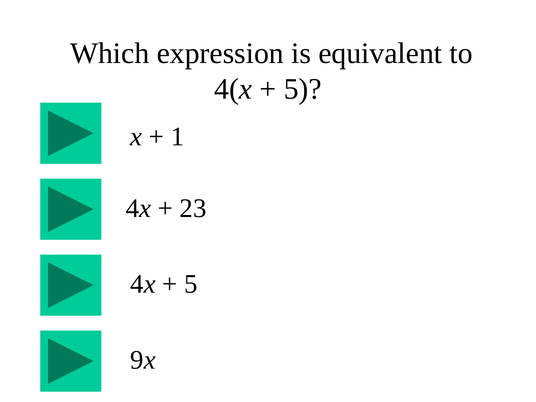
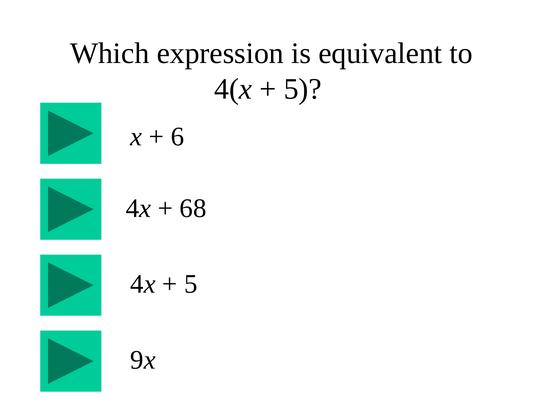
1: 1 -> 6 (177, 137)
23: 23 -> 68 (193, 208)
